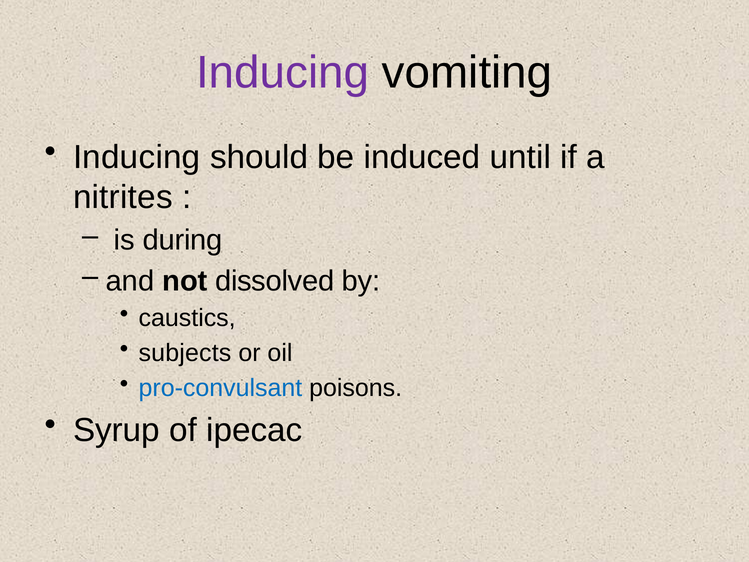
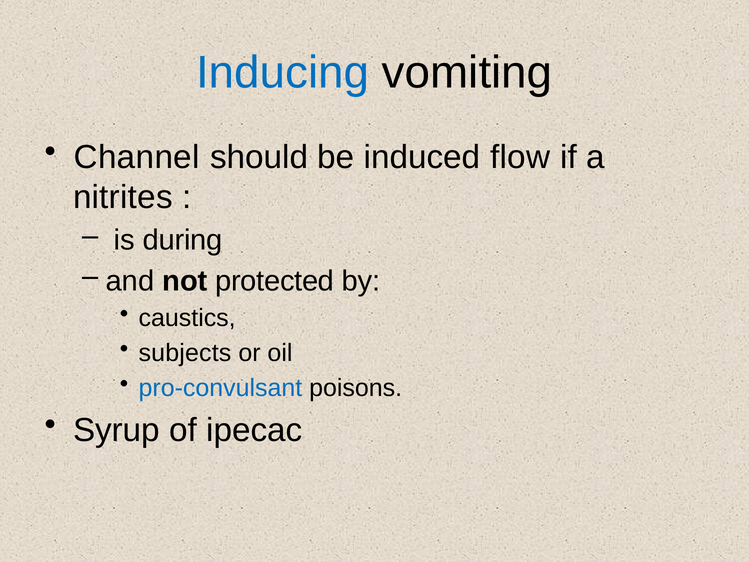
Inducing colour: purple -> blue (283, 73)
Inducing: Inducing -> Channel (137, 157)
until: until -> flow (520, 157)
dissolved: dissolved -> protected (275, 281)
